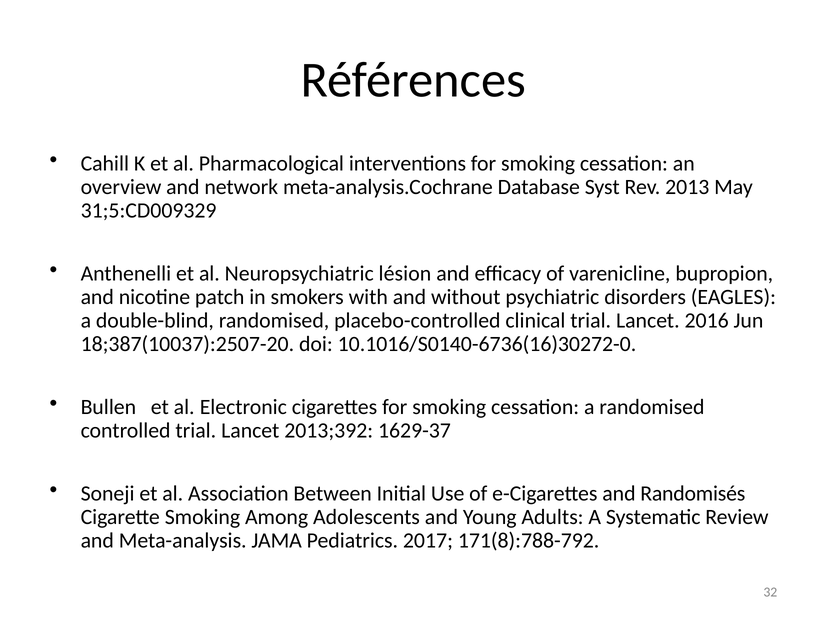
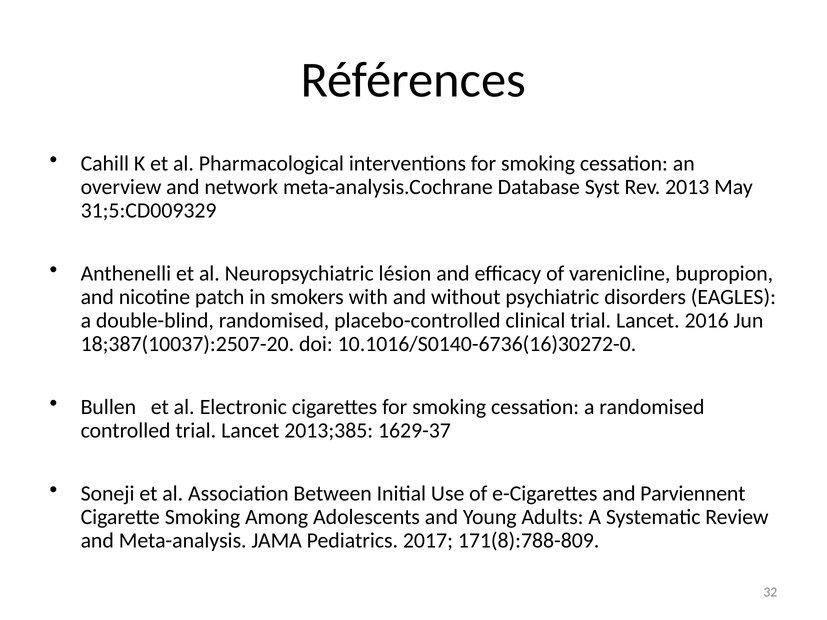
2013;392: 2013;392 -> 2013;385 (329, 431)
Randomisés: Randomisés -> Parviennent (693, 494)
171(8):788-792: 171(8):788-792 -> 171(8):788-809 (529, 541)
